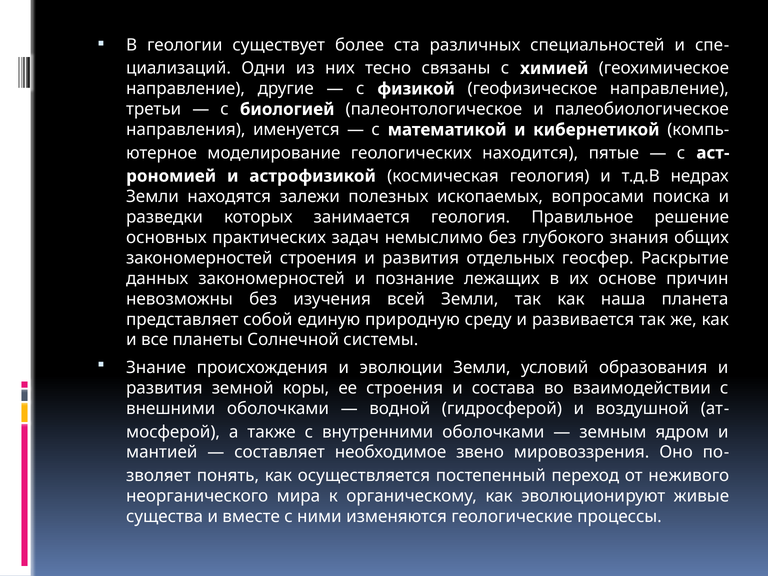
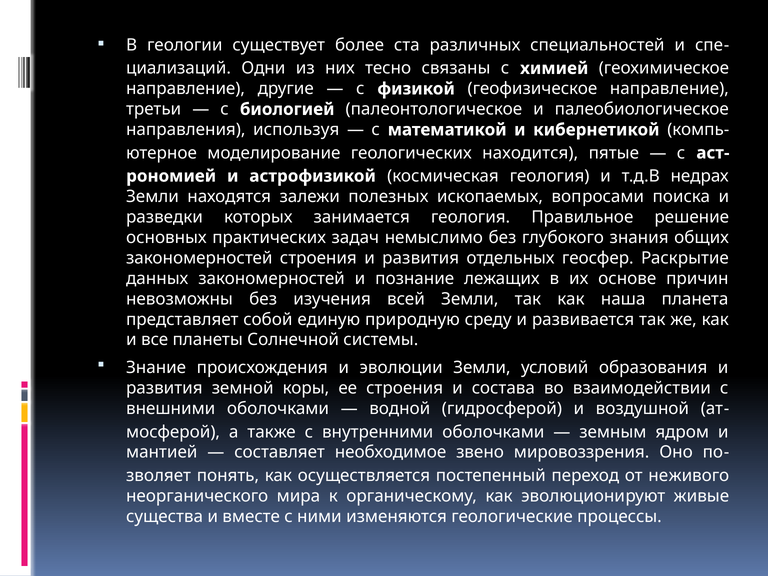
именуется: именуется -> используя (296, 130)
